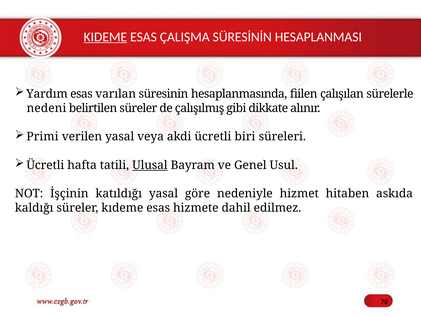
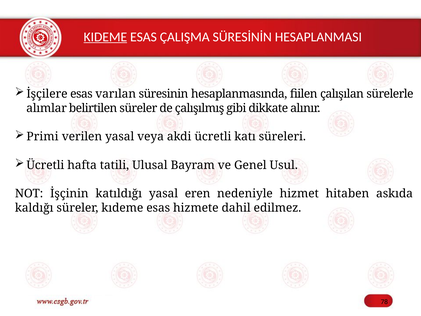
Yardım: Yardım -> İşçilere (47, 94)
nedeni: nedeni -> alımlar (47, 108)
biri: biri -> katı (245, 137)
Ulusal underline: present -> none (150, 165)
göre: göre -> eren (198, 194)
